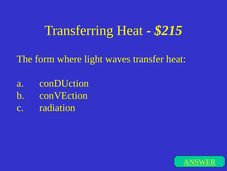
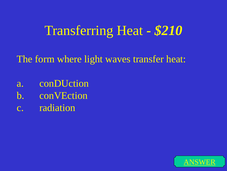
$215: $215 -> $210 (169, 30)
